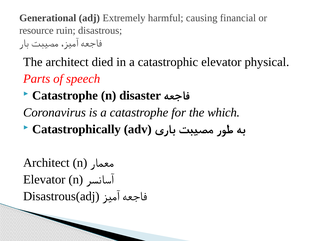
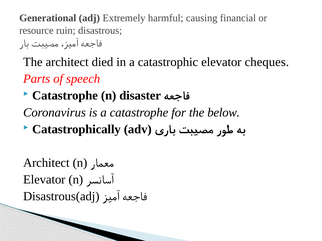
physical: physical -> cheques (267, 62)
which: which -> below (224, 113)
